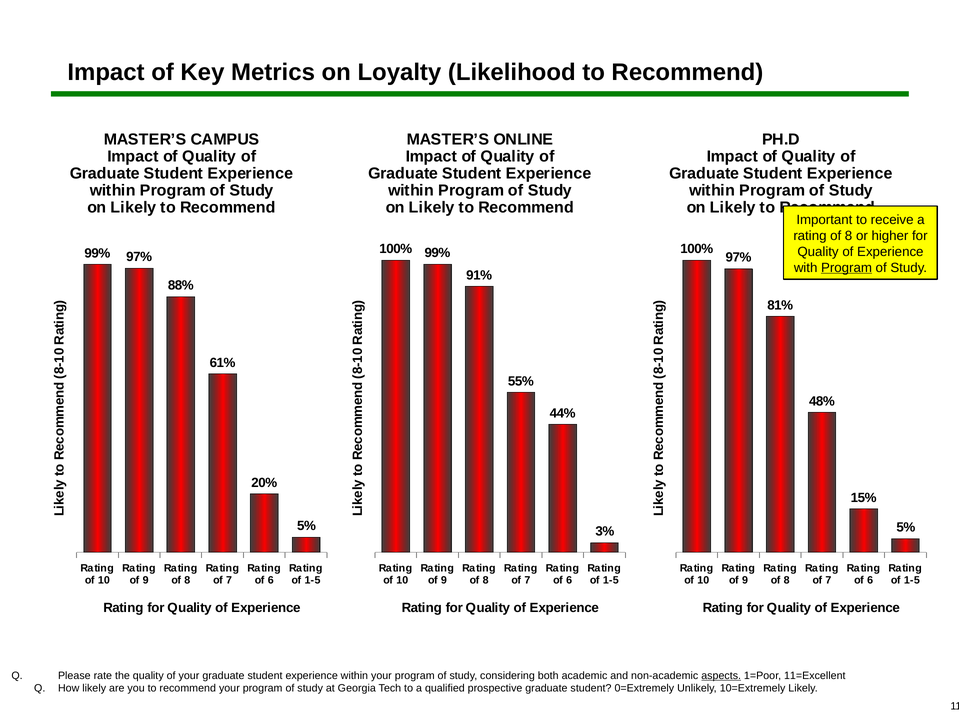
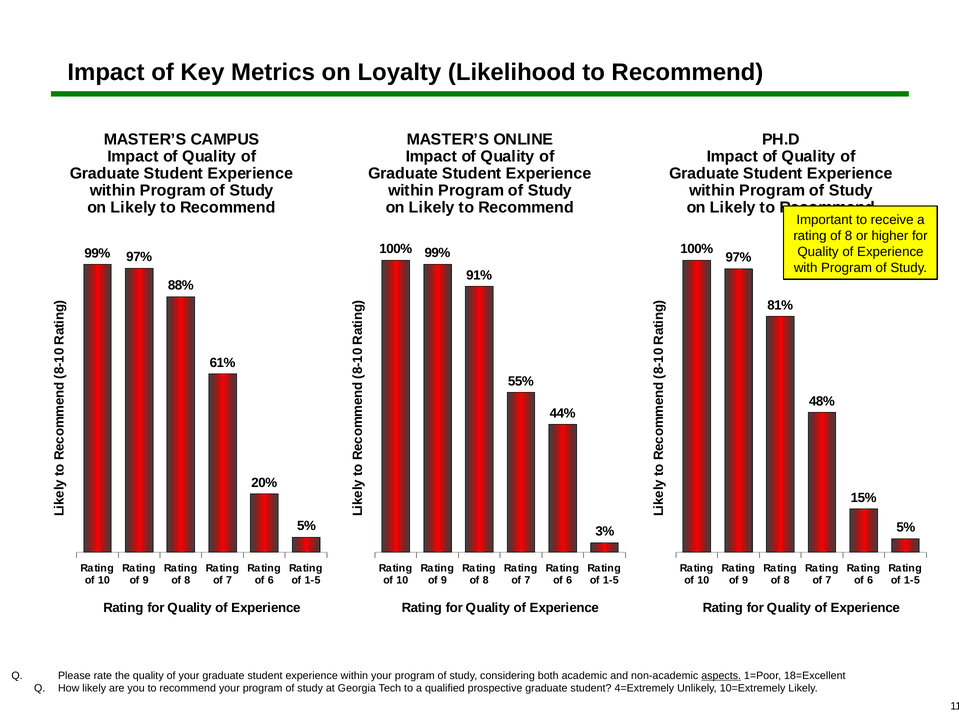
Program underline: present -> none (847, 268)
11=Excellent: 11=Excellent -> 18=Excellent (815, 676)
0=Extremely: 0=Extremely -> 4=Extremely (644, 689)
